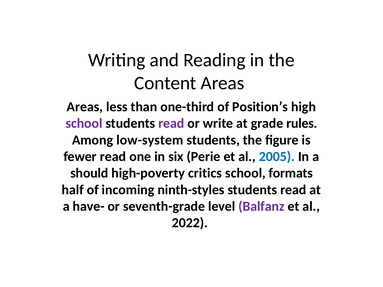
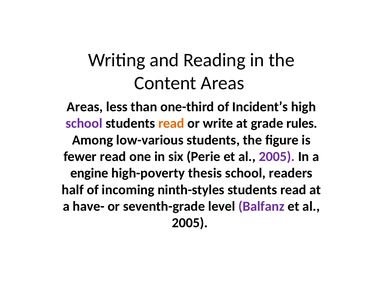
Position’s: Position’s -> Incident’s (260, 107)
read colour: purple -> orange (171, 124)
low-system: low-system -> low-various (150, 140)
2005 colour: blue -> purple (277, 157)
should: should -> engine (89, 173)
critics: critics -> thesis (205, 173)
formats: formats -> readers (291, 173)
2022: 2022 -> 2005 (190, 223)
